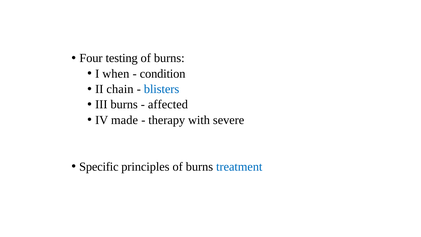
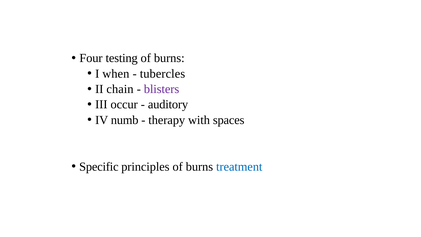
condition: condition -> tubercles (162, 74)
blisters colour: blue -> purple (162, 89)
III burns: burns -> occur (124, 104)
affected: affected -> auditory (168, 104)
made: made -> numb (125, 120)
severe: severe -> spaces (229, 120)
